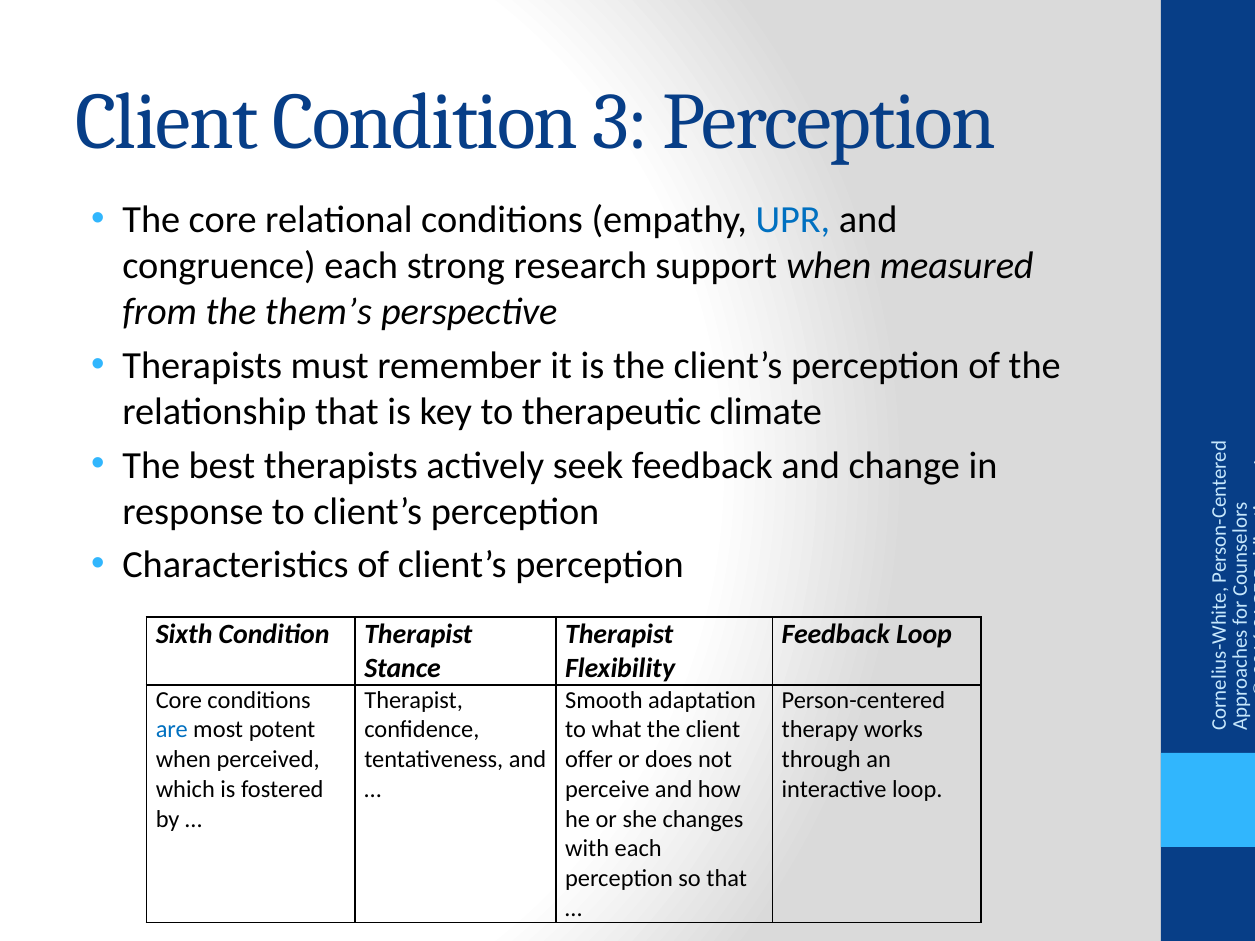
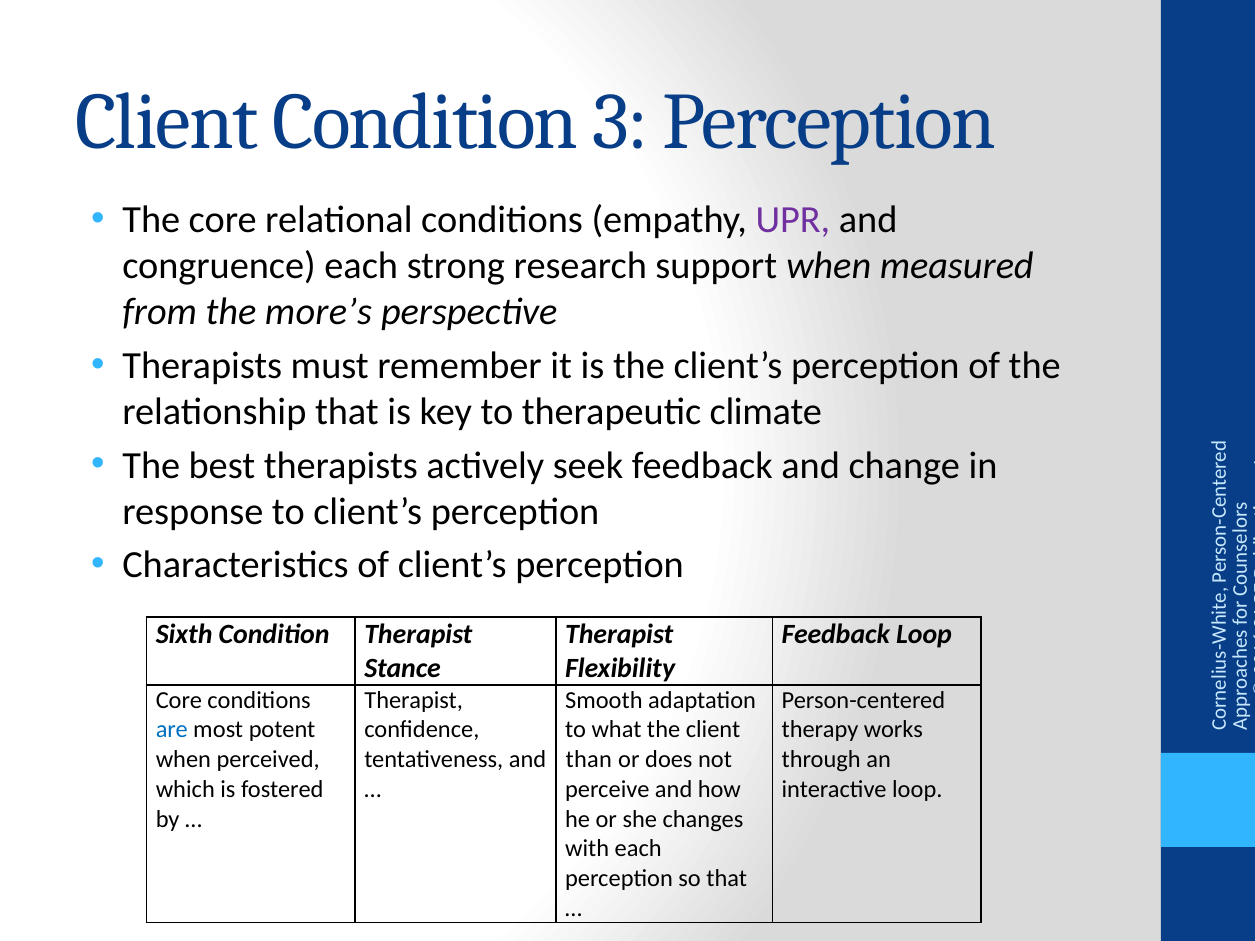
UPR colour: blue -> purple (793, 220)
them’s: them’s -> more’s (319, 312)
offer: offer -> than (589, 760)
